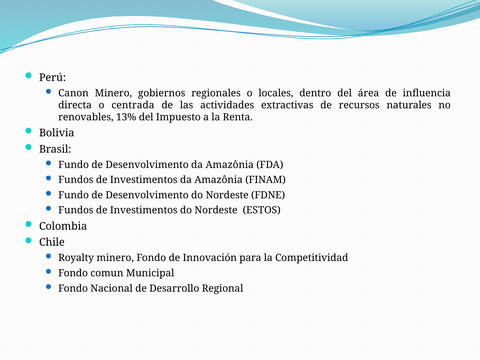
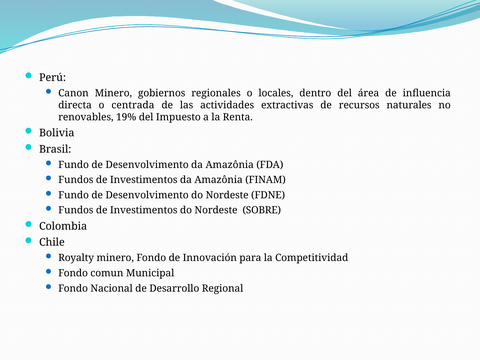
13%: 13% -> 19% (126, 117)
ESTOS: ESTOS -> SOBRE (262, 210)
